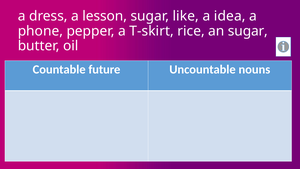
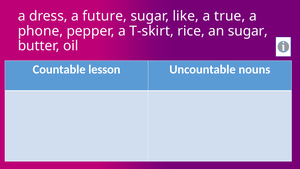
lesson: lesson -> future (105, 16)
idea: idea -> true (230, 16)
future: future -> lesson (104, 69)
